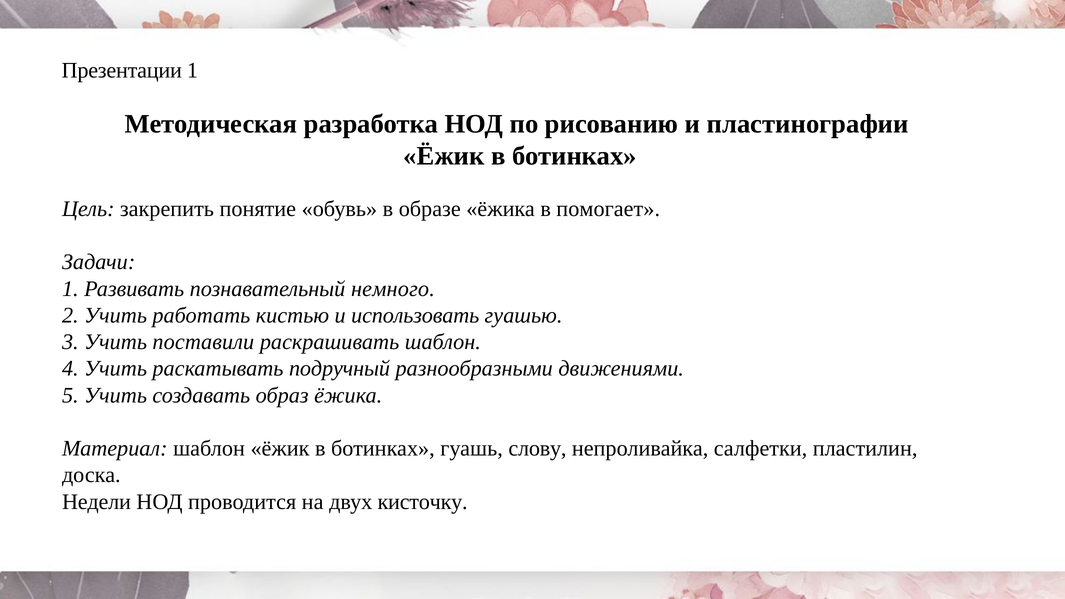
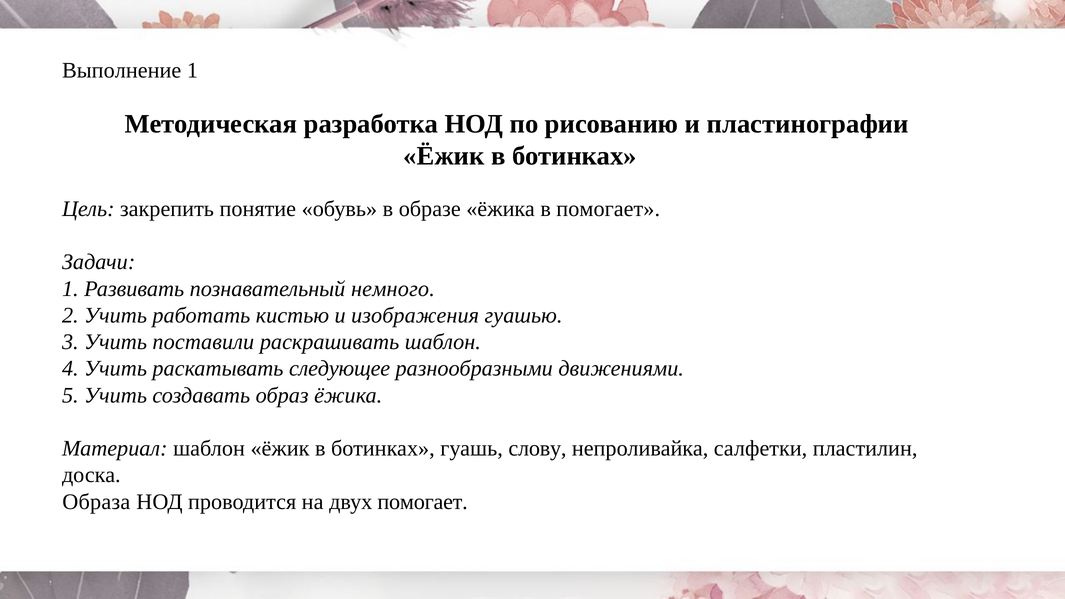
Презентации: Презентации -> Выполнение (122, 70)
использовать: использовать -> изображения (415, 315)
подручный: подручный -> следующее (340, 369)
Недели: Недели -> Образа (96, 502)
двух кисточку: кисточку -> помогает (423, 502)
